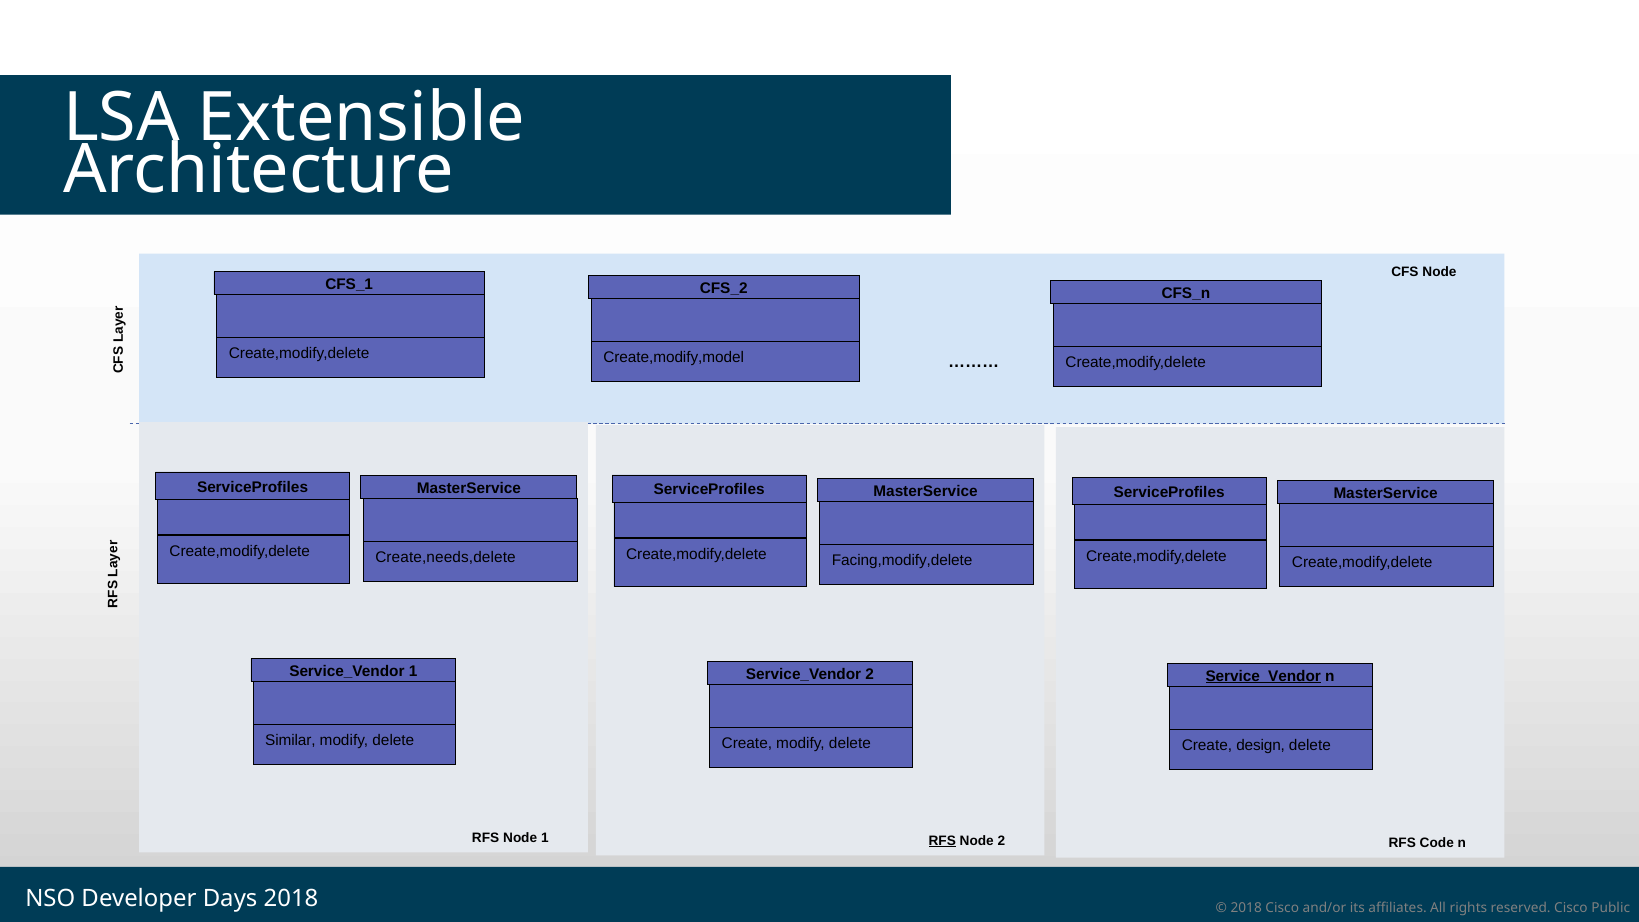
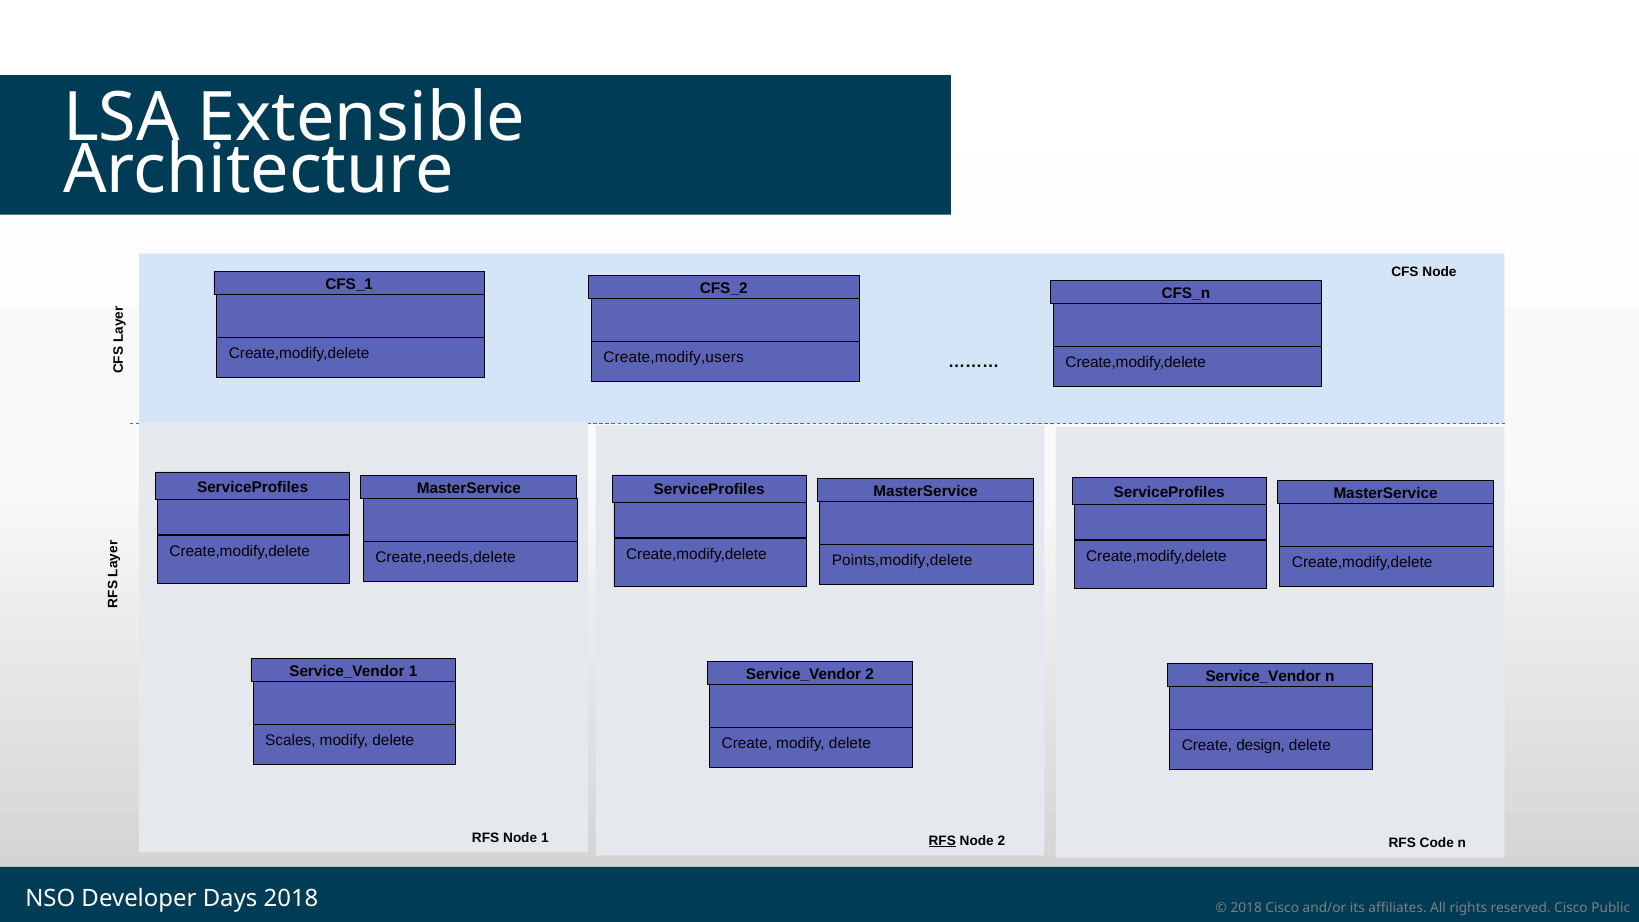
Create,modify,model: Create,modify,model -> Create,modify,users (674, 357)
Facing,modify,delete: Facing,modify,delete -> Points,modify,delete (902, 561)
Service_Vendor underline: present -> none (1263, 676)
Similar: Similar -> Scales (290, 740)
